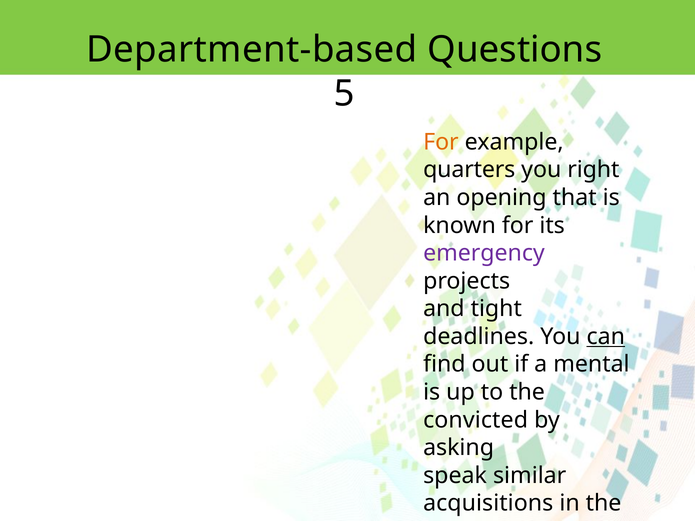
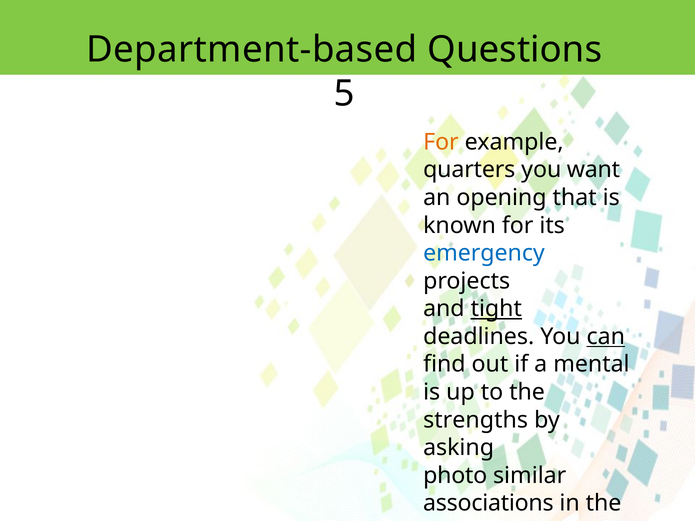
right: right -> want (593, 170)
emergency colour: purple -> blue (484, 253)
tight underline: none -> present (496, 309)
convicted: convicted -> strengths (476, 420)
speak: speak -> photo (455, 476)
acquisitions: acquisitions -> associations (488, 503)
